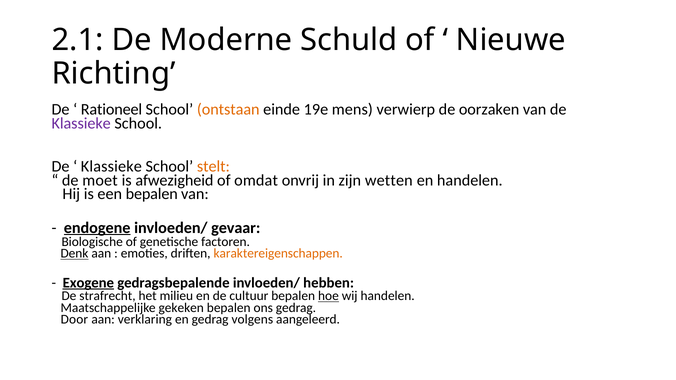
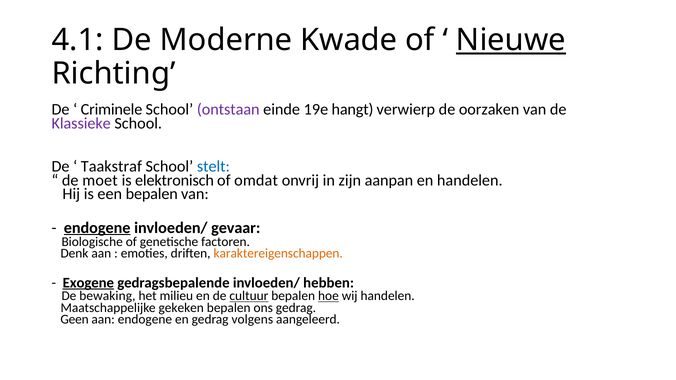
2.1: 2.1 -> 4.1 (78, 40)
Schuld: Schuld -> Kwade (349, 40)
Nieuwe underline: none -> present (511, 40)
Rationeel: Rationeel -> Criminele (112, 110)
ontstaan colour: orange -> purple (228, 110)
mens: mens -> hangt (352, 110)
Klassieke: Klassieke -> Taakstraf (111, 166)
stelt colour: orange -> blue (213, 166)
afwezigheid: afwezigheid -> elektronisch (174, 180)
wetten: wetten -> aanpan (389, 180)
Denk underline: present -> none (74, 254)
strafrecht: strafrecht -> bewaking (107, 296)
cultuur underline: none -> present (249, 296)
Door: Door -> Geen (75, 320)
aan verklaring: verklaring -> endogene (145, 320)
